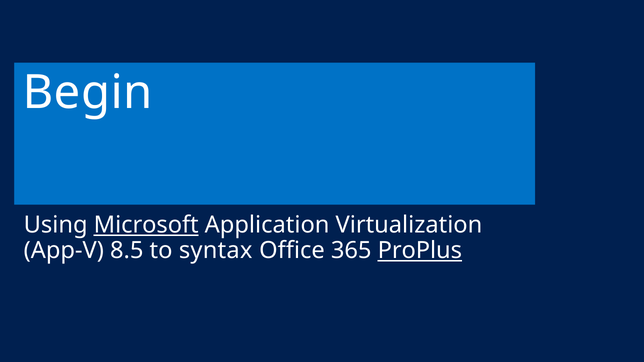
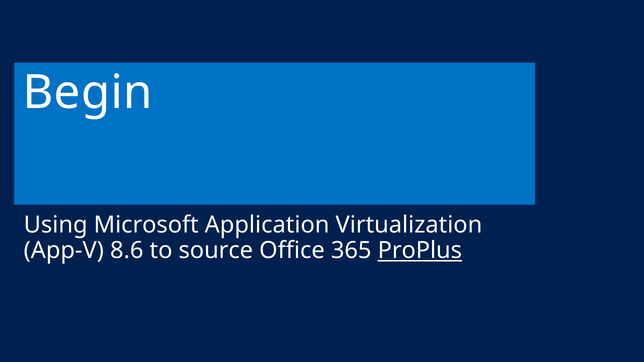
Microsoft underline: present -> none (146, 225)
8.5: 8.5 -> 8.6 (127, 251)
syntax: syntax -> source (216, 251)
